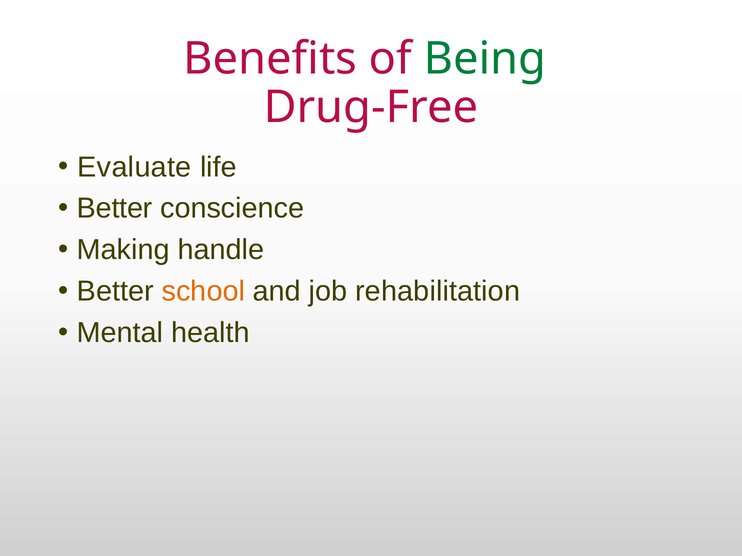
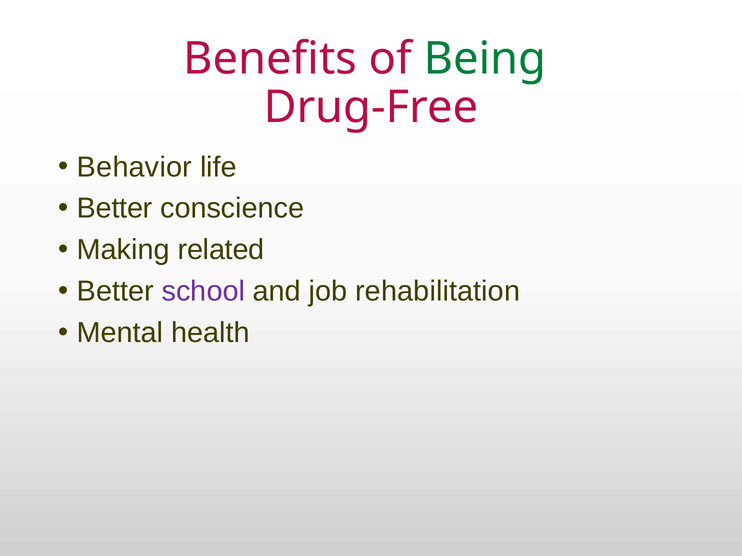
Evaluate: Evaluate -> Behavior (134, 167)
handle: handle -> related (221, 250)
school colour: orange -> purple (203, 291)
